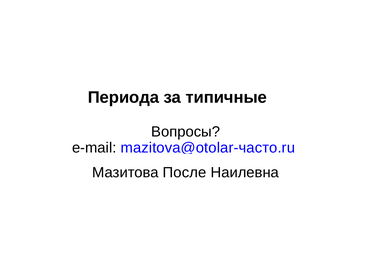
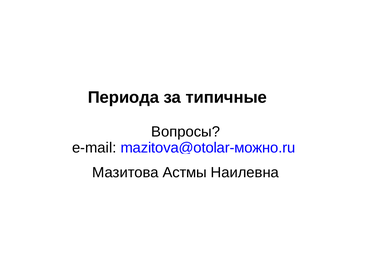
mazitova@otolar-часто.ru: mazitova@otolar-часто.ru -> mazitova@otolar-можно.ru (208, 148)
После: После -> Астмы (185, 173)
